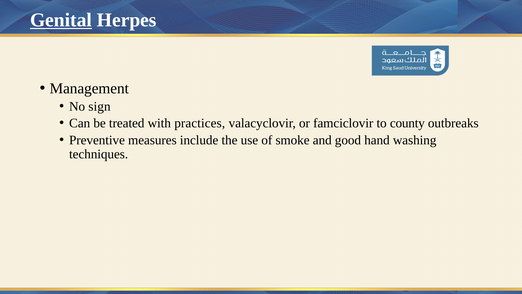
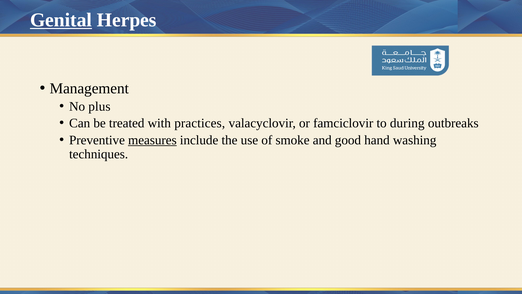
sign: sign -> plus (99, 106)
county: county -> during (407, 123)
measures underline: none -> present (152, 140)
